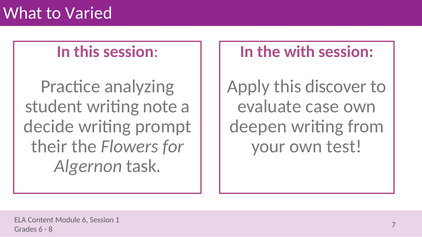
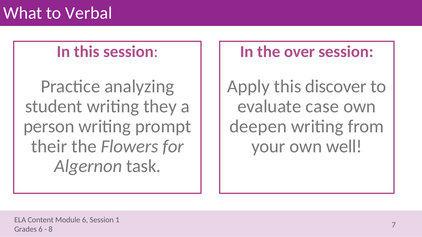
Varied: Varied -> Verbal (89, 13)
with: with -> over (299, 52)
note: note -> they (160, 107)
decide: decide -> person (49, 127)
test: test -> well (344, 146)
